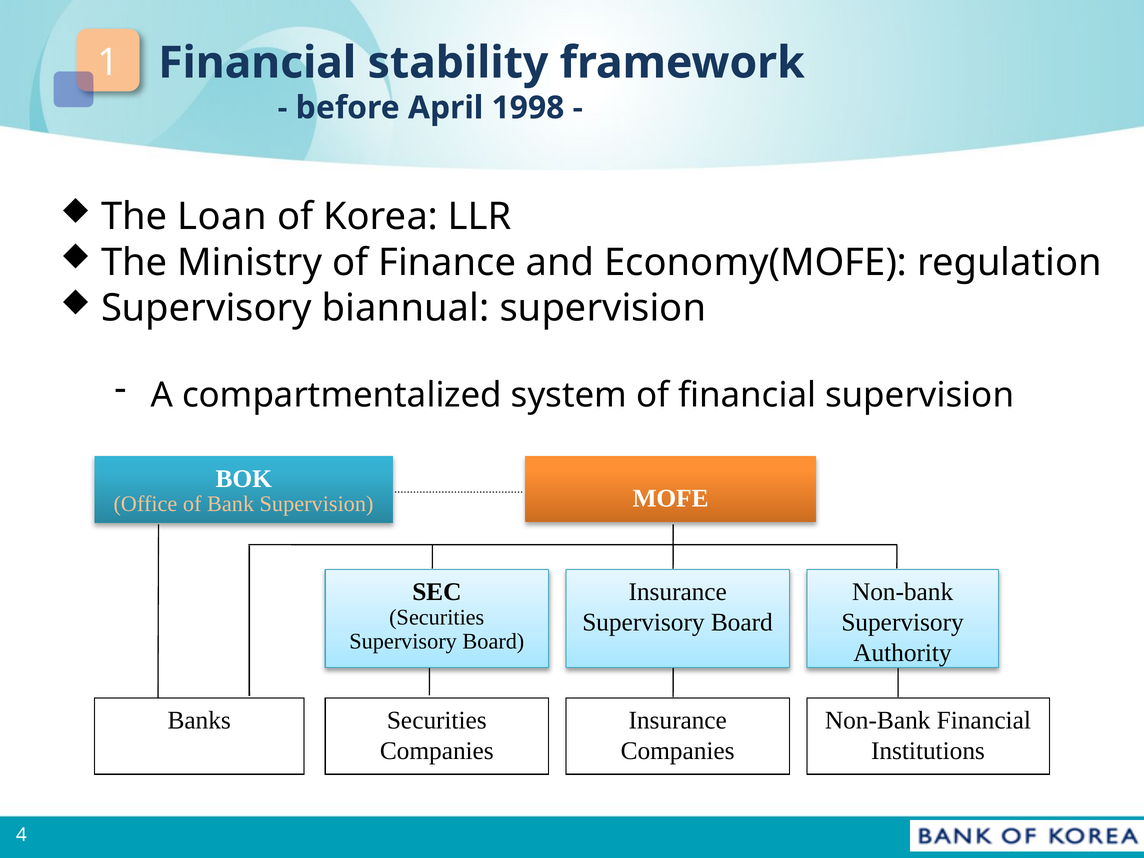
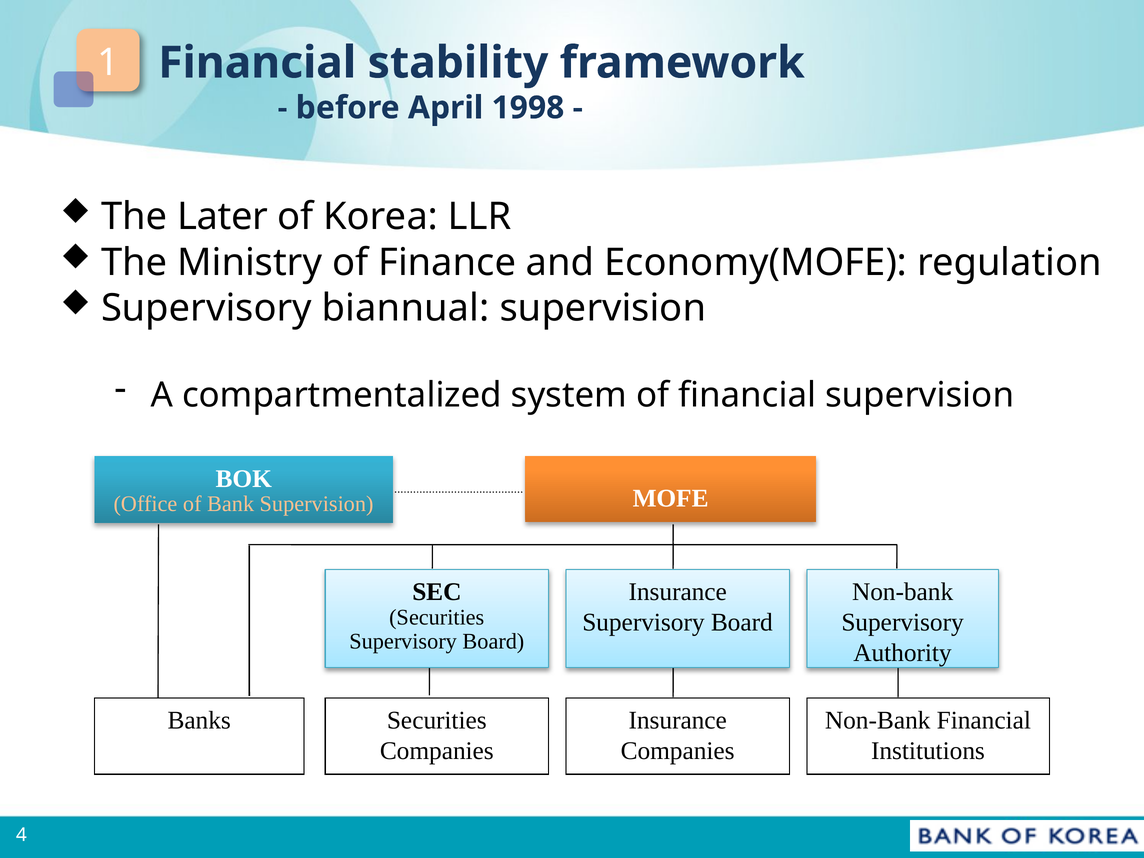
Loan: Loan -> Later (222, 217)
